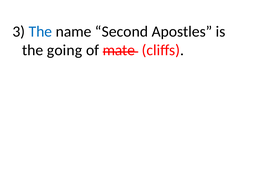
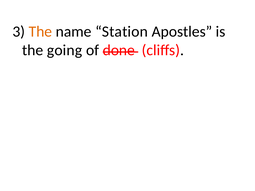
The colour: blue -> orange (40, 32)
Second: Second -> Station (122, 32)
mate: mate -> done (119, 50)
